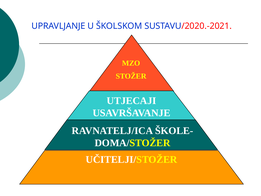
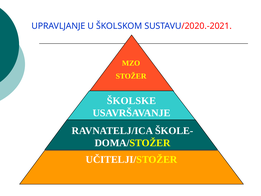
UTJECAJI: UTJECAJI -> ŠKOLSKE (131, 101)
